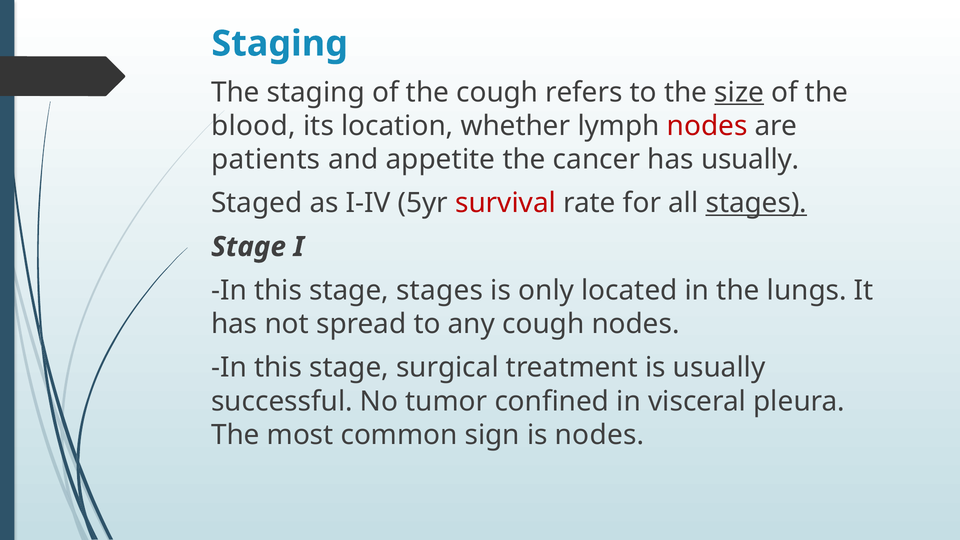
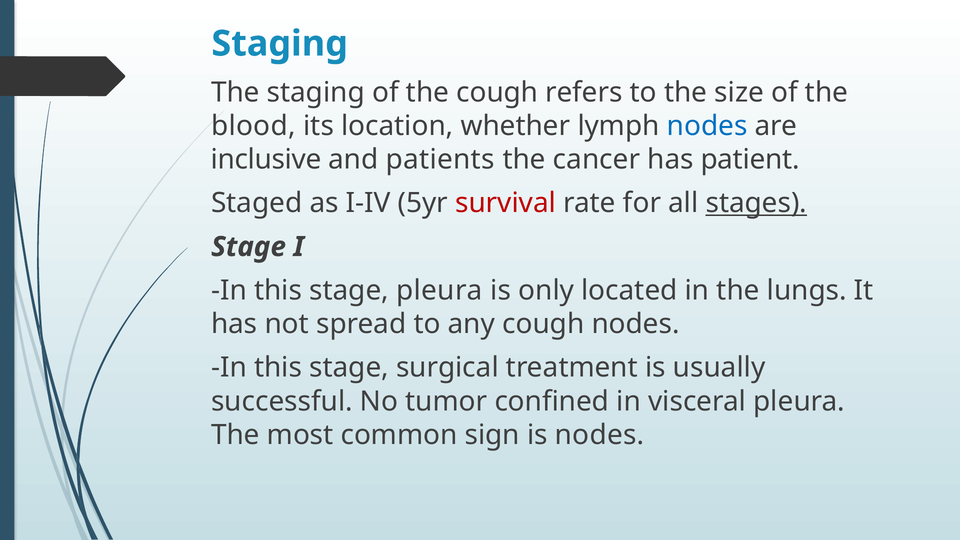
size underline: present -> none (739, 92)
nodes colour: red -> blue (707, 126)
patients: patients -> inclusive (266, 160)
appetite: appetite -> patients (440, 160)
has usually: usually -> patient (750, 160)
stage stages: stages -> pleura (440, 290)
